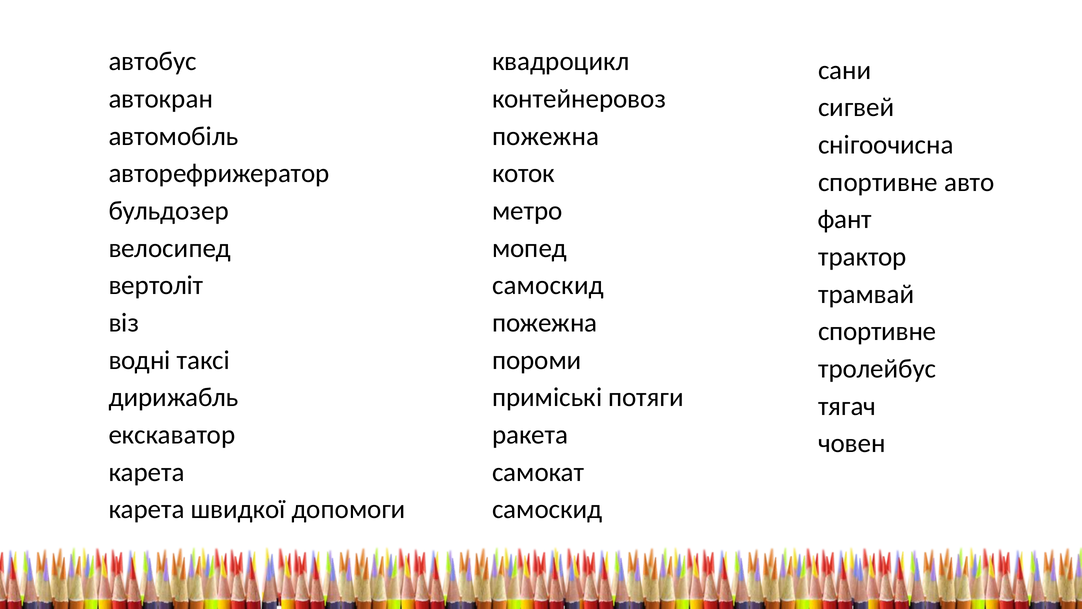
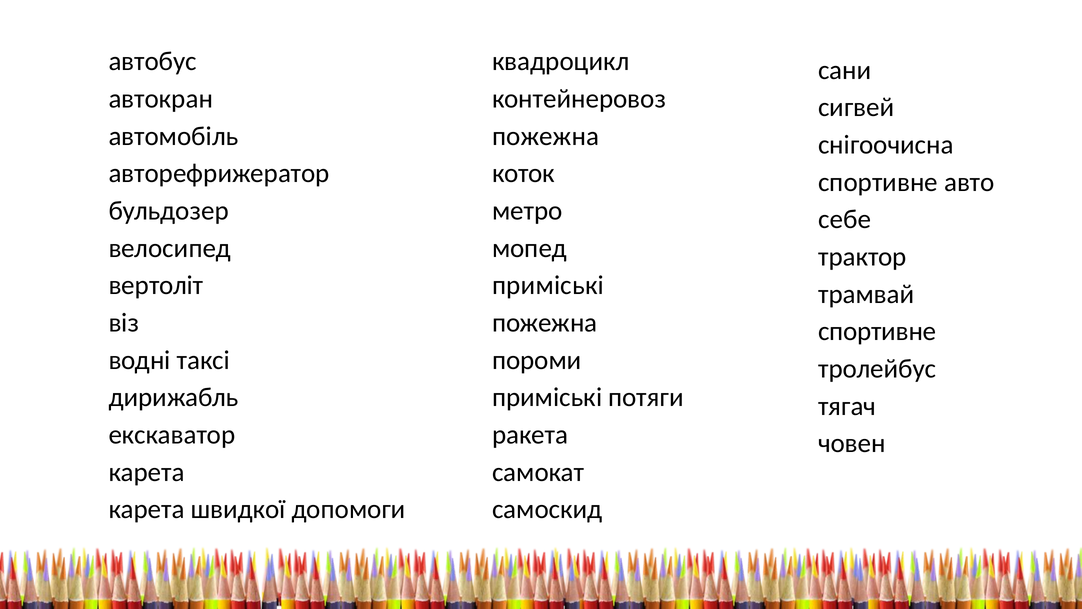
фант: фант -> себе (845, 219)
самоскид: самоскид -> приміські (548, 285)
